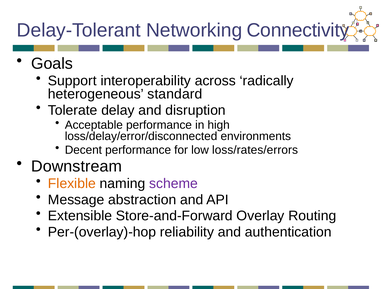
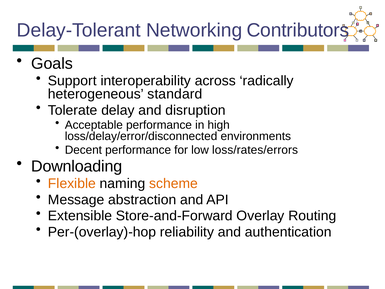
Connectivity: Connectivity -> Contributors (298, 30)
Downstream: Downstream -> Downloading (77, 166)
scheme colour: purple -> orange (174, 183)
